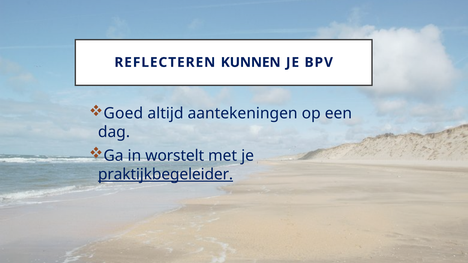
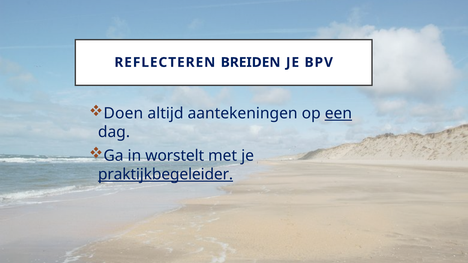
KUNNEN: KUNNEN -> BREIDEN (251, 62)
Goed: Goed -> Doen (123, 113)
een underline: none -> present (338, 113)
